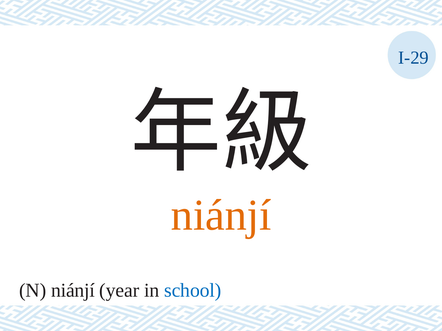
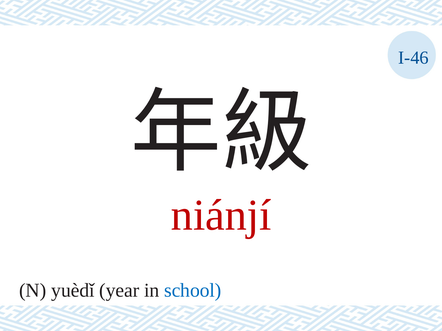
I-29: I-29 -> I-46 (413, 58)
niánjí colour: orange -> red (221, 216)
N niánjí: niánjí -> yuèdǐ (73, 291)
